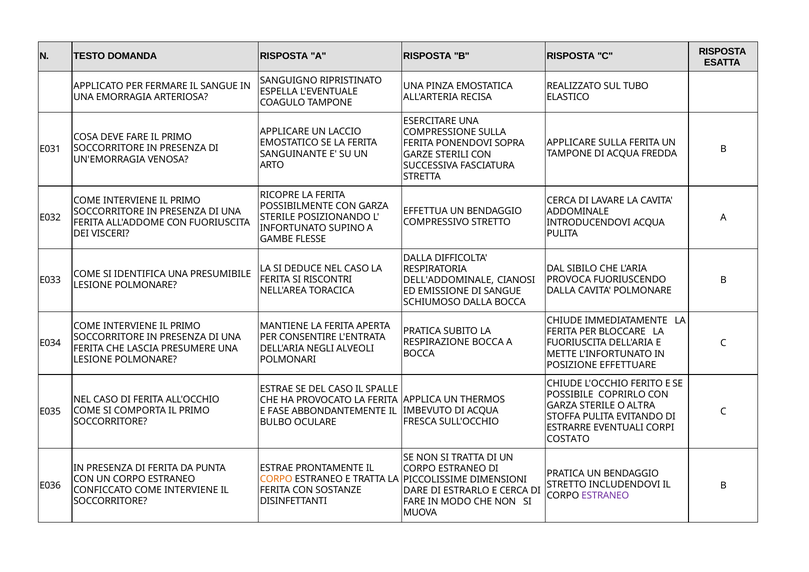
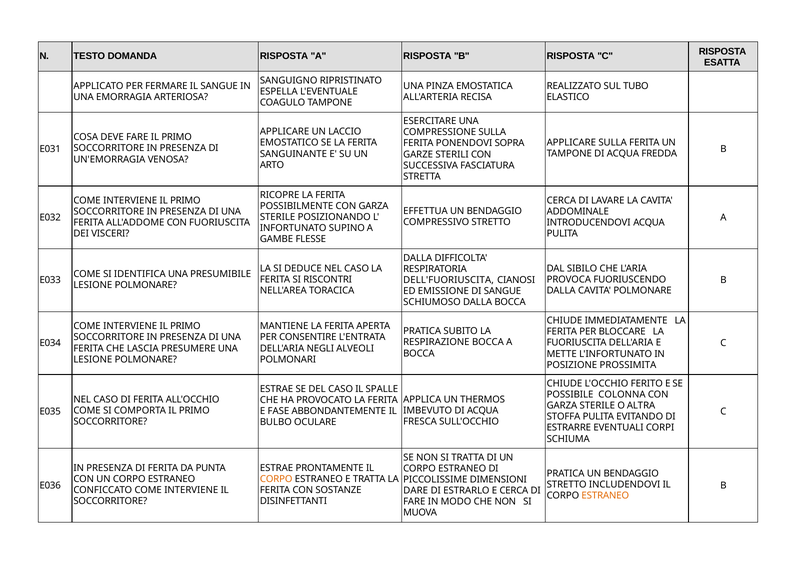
DELL'ADDOMINALE: DELL'ADDOMINALE -> DELL'FUORIUSCITA (449, 280)
EFFETTUARE: EFFETTUARE -> PROSSIMITA (628, 365)
COPRIRLO: COPRIRLO -> COLONNA (622, 395)
COSTATO: COSTATO -> SCHIUMA (568, 439)
ESTRANEO colour: purple -> orange (605, 496)
